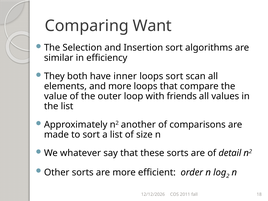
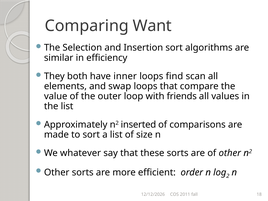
loops sort: sort -> find (174, 76)
and more: more -> swap (120, 86)
another: another -> inserted (138, 125)
of detail: detail -> other (230, 153)
